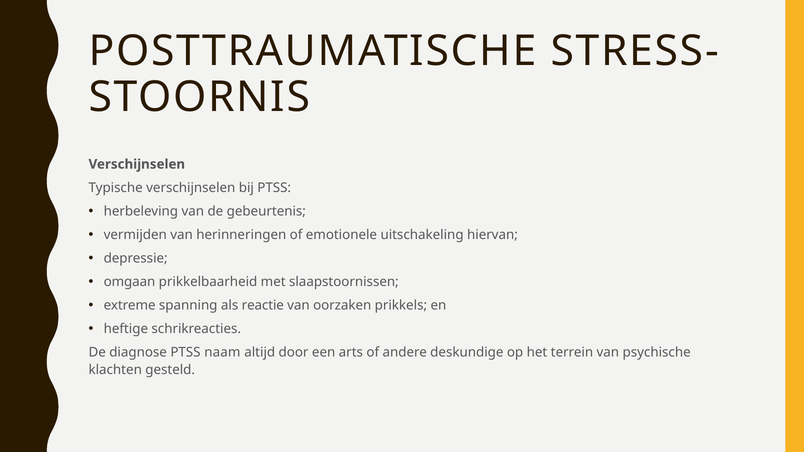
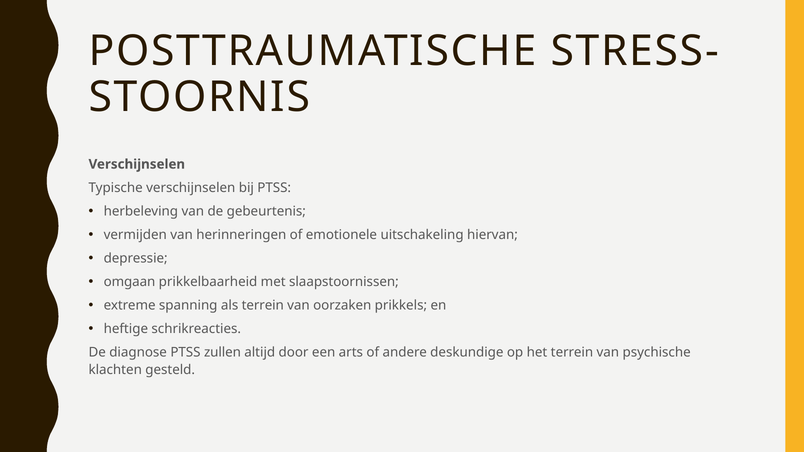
als reactie: reactie -> terrein (263, 305)
naam: naam -> zullen (222, 353)
